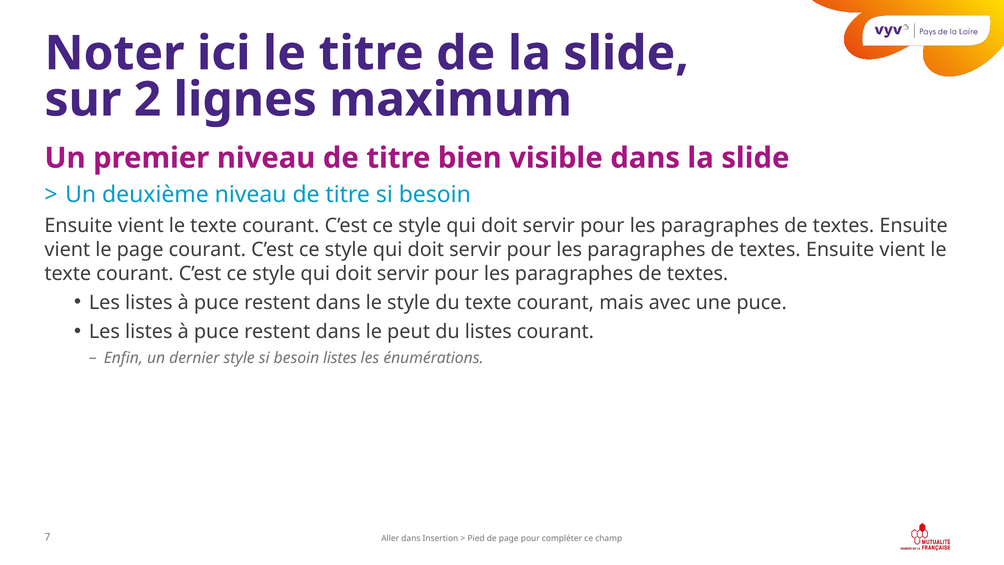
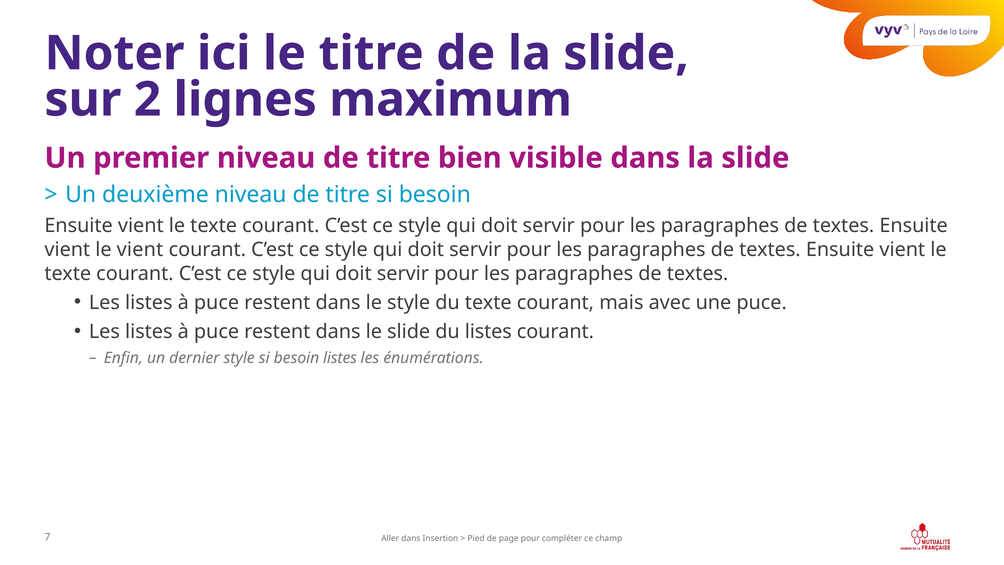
le page: page -> vient (140, 249)
le peut: peut -> slide (409, 331)
